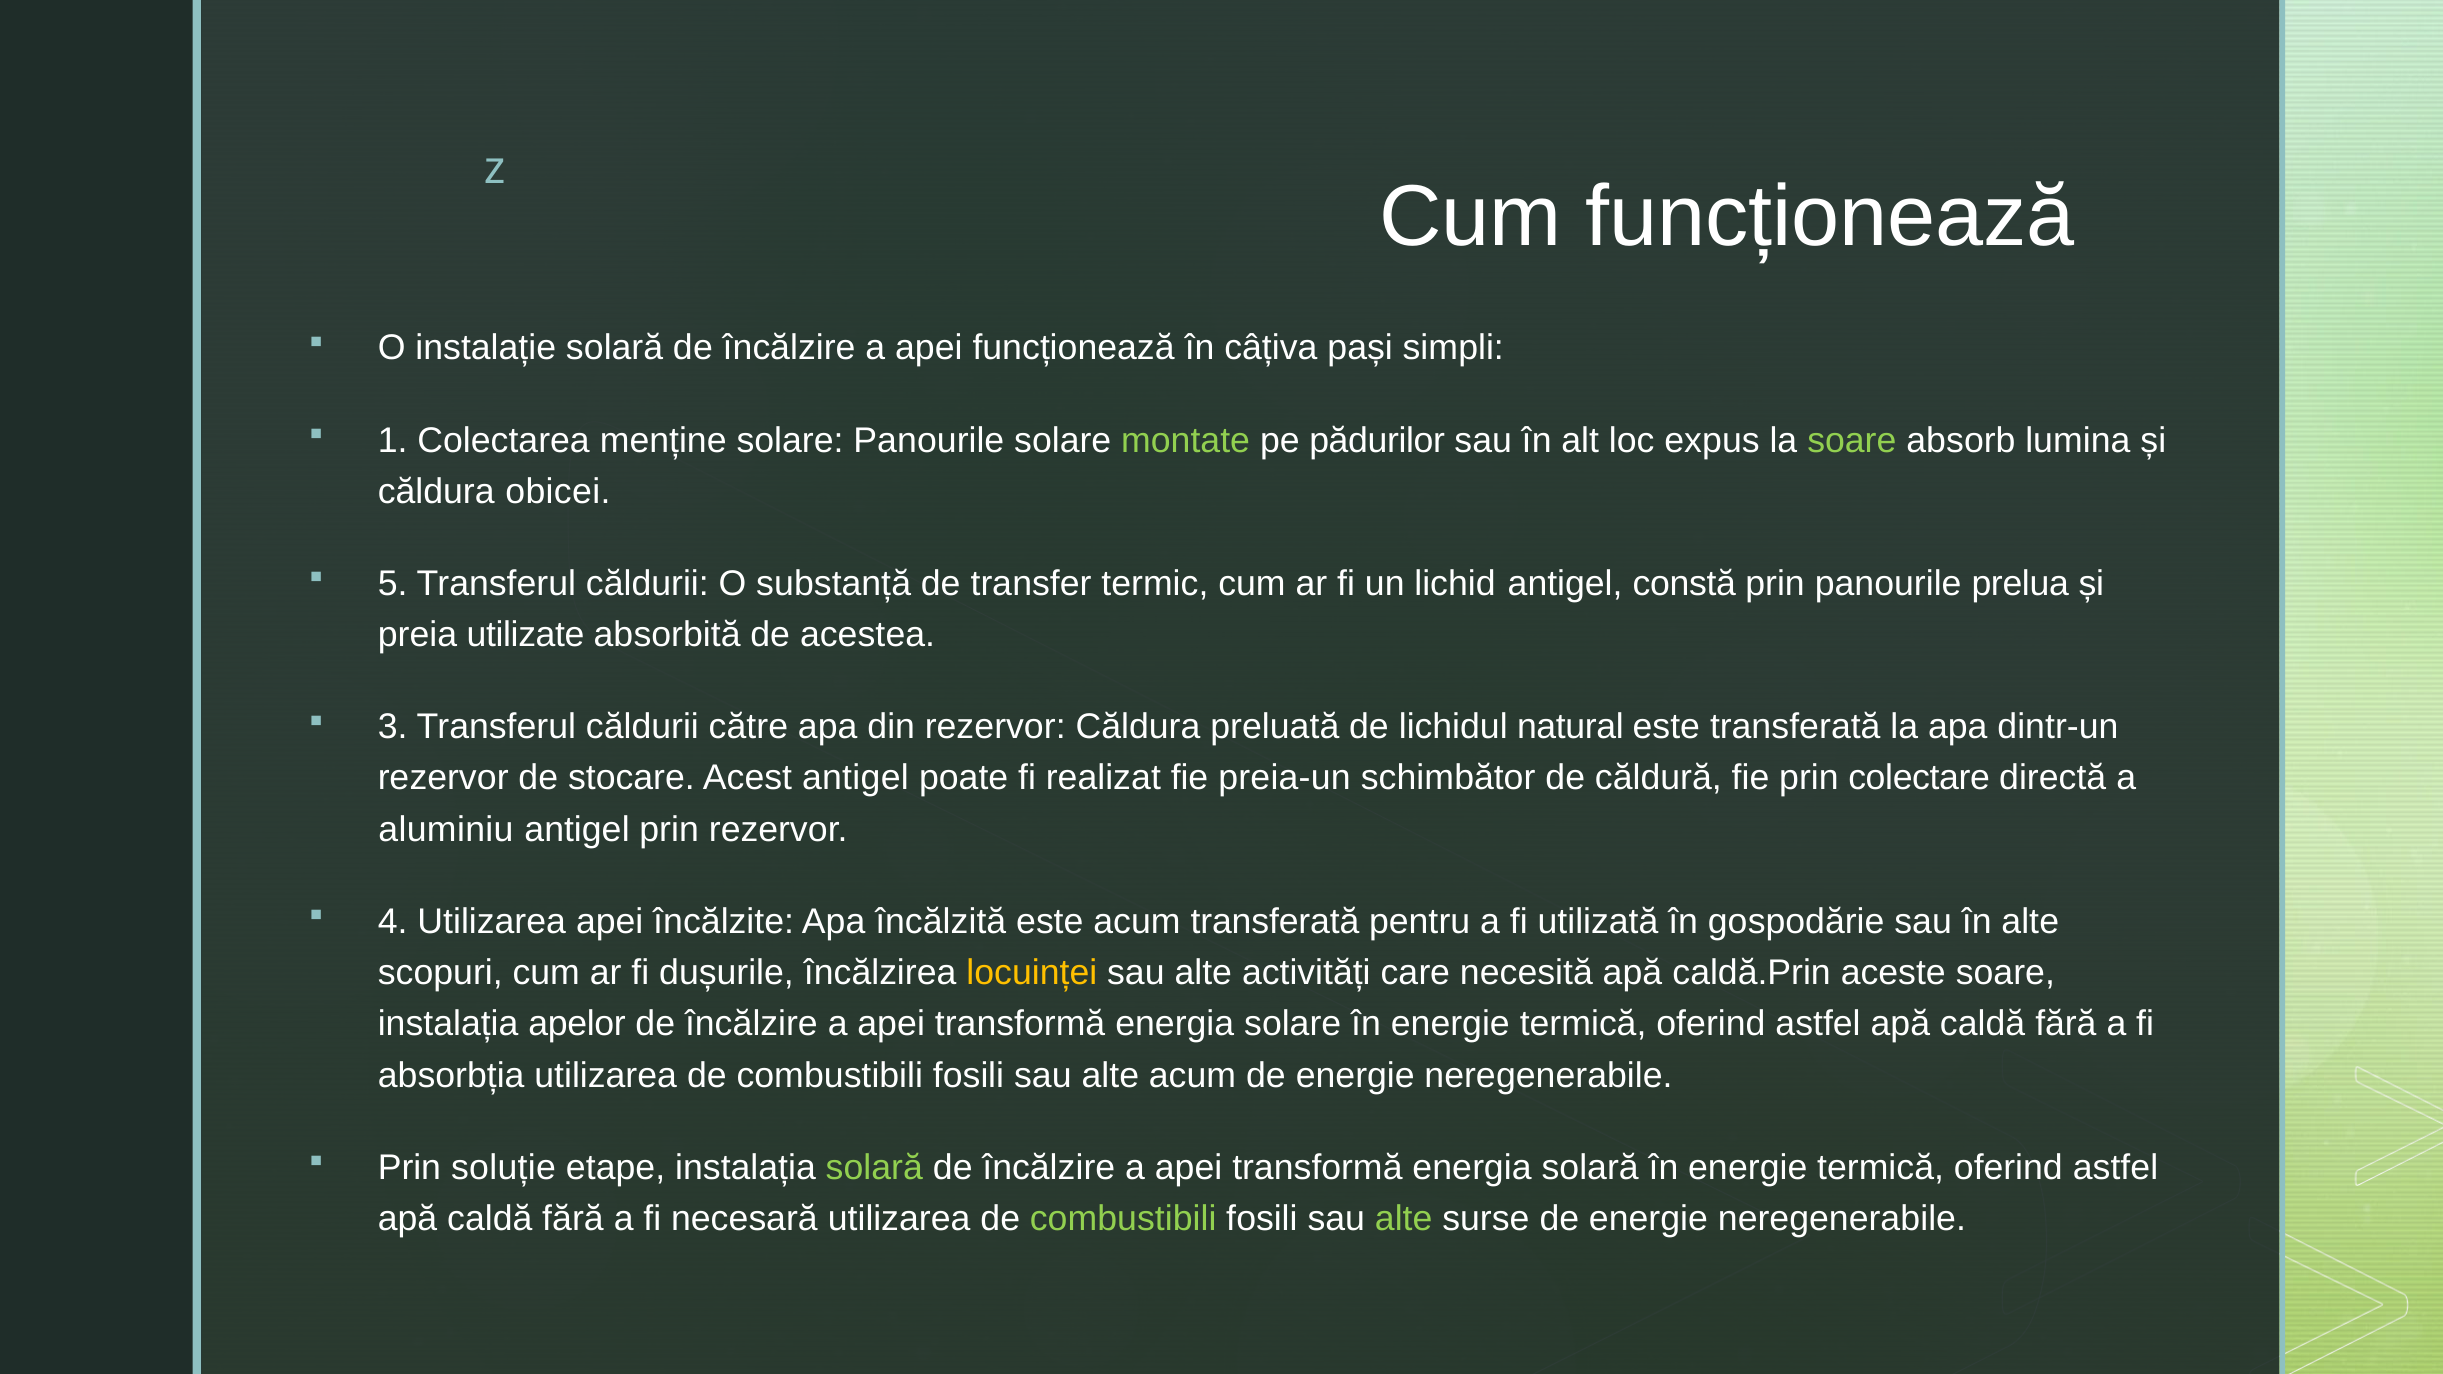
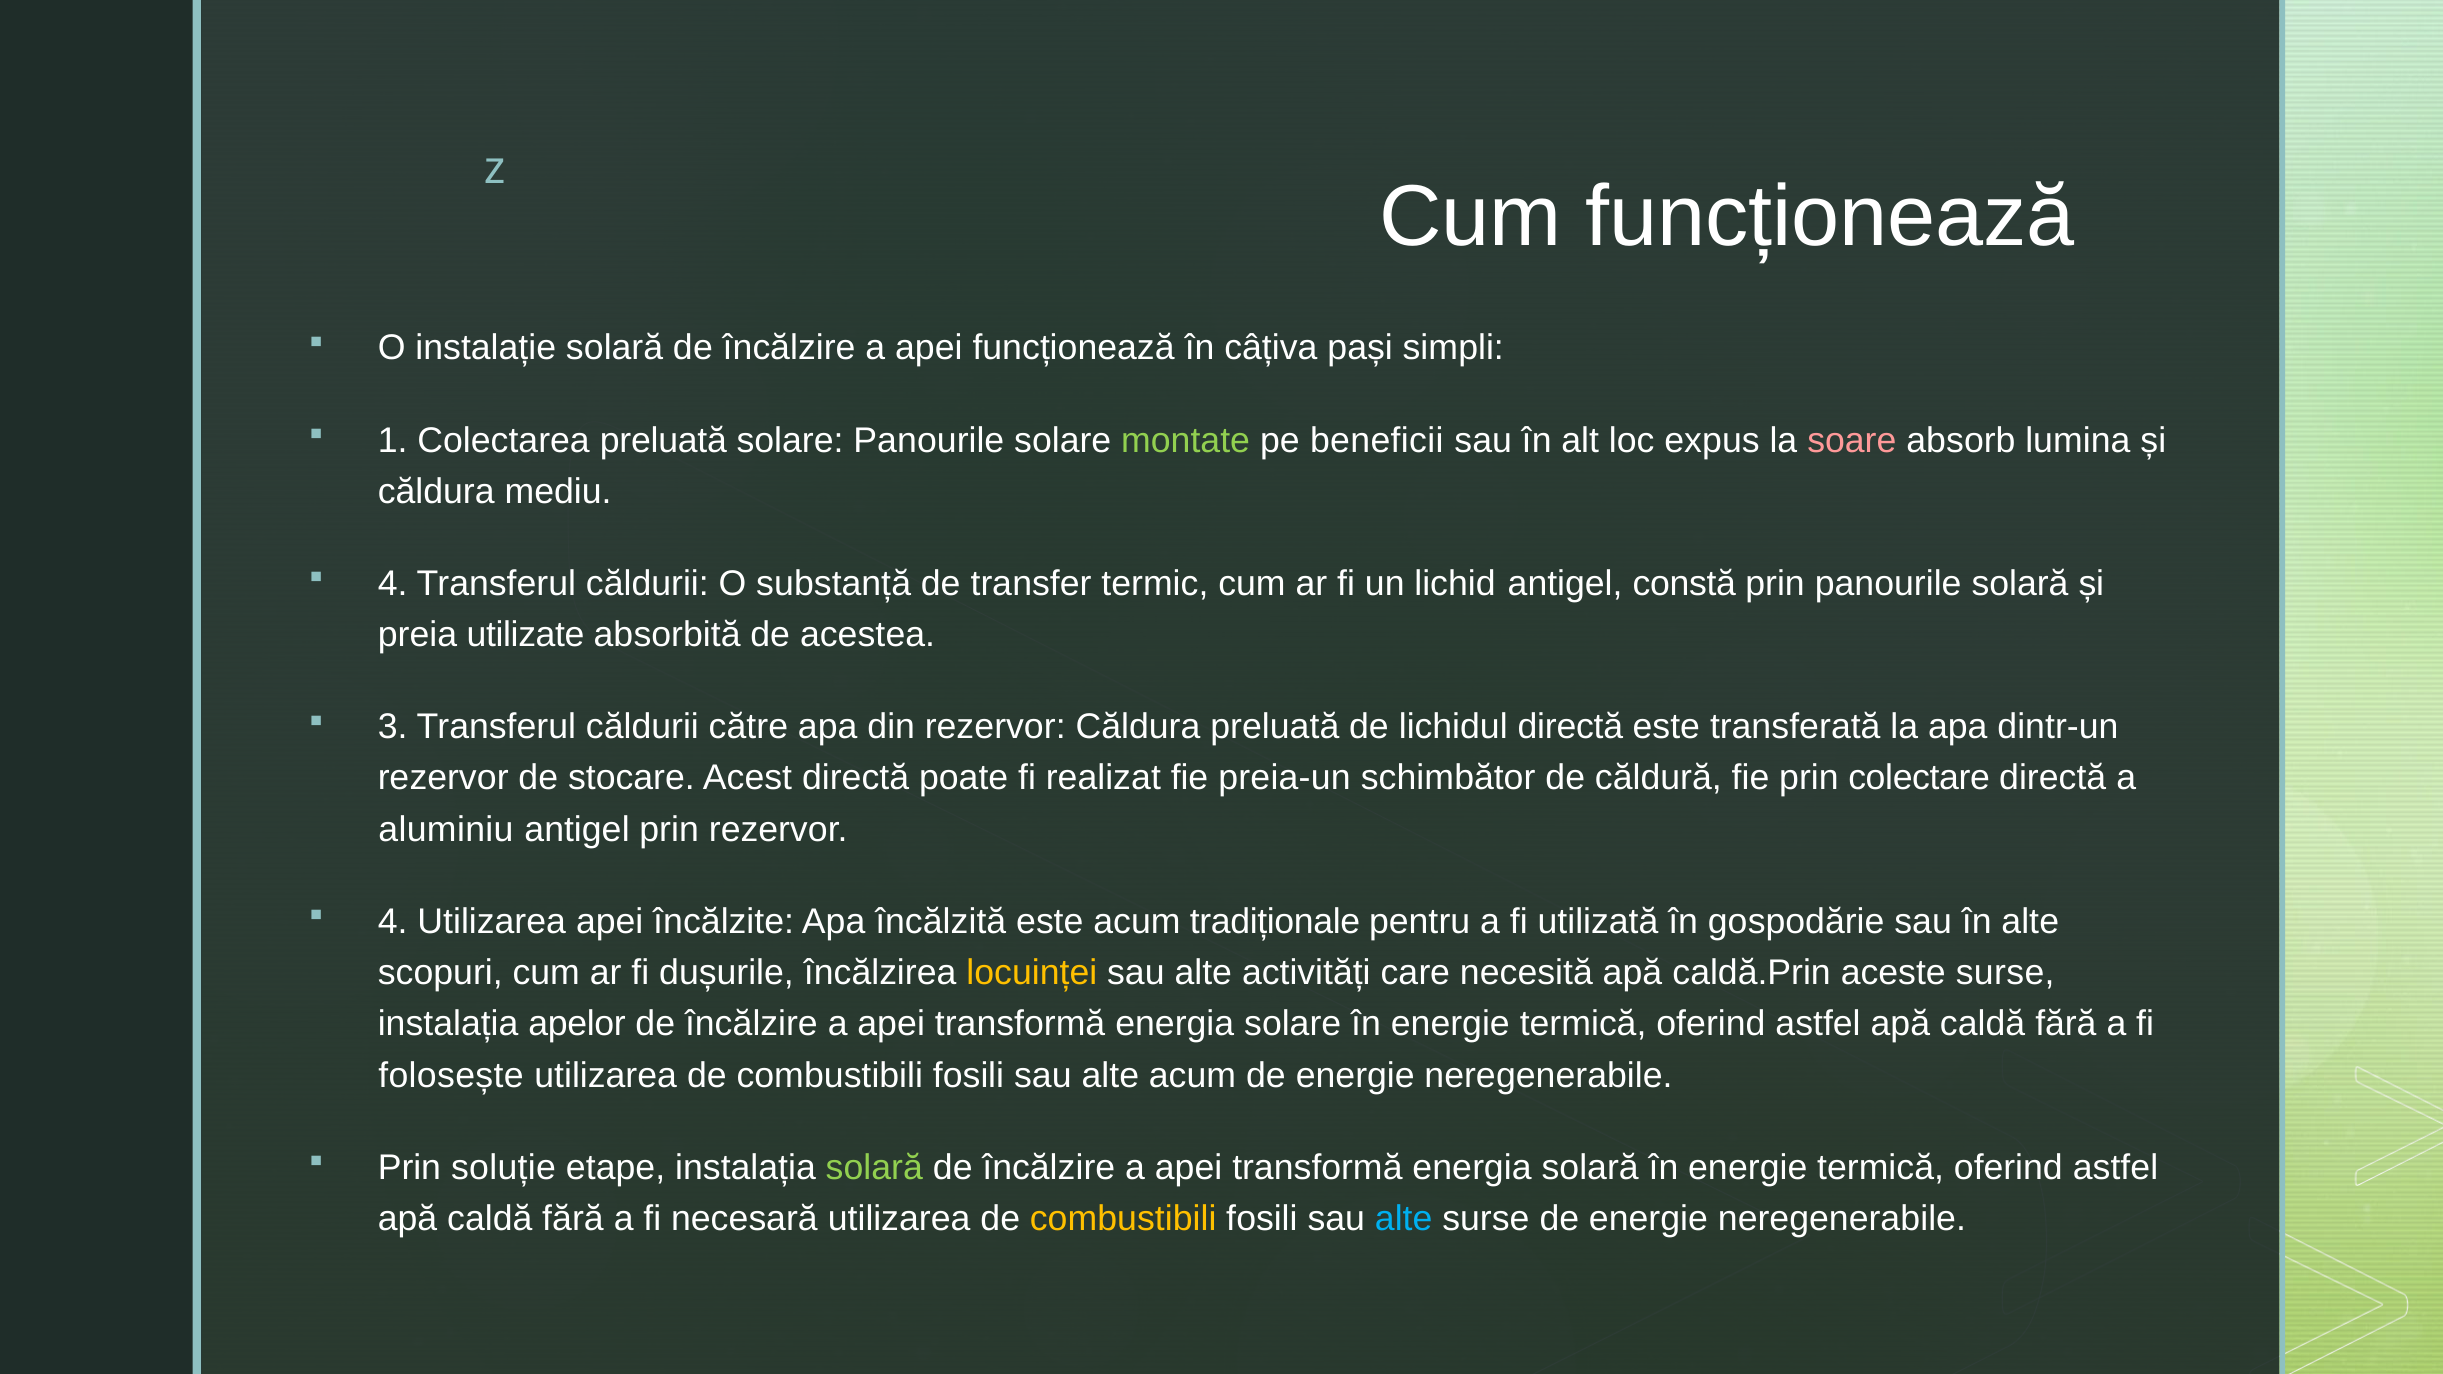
Colectarea menține: menține -> preluată (663, 440)
pădurilor: pădurilor -> beneficii (1377, 440)
soare colour: light green -> pink (1852, 440)
obicei: obicei -> mediu (558, 492)
5: 5 -> 4 (393, 584)
panourile prelua: prelua -> solară (2020, 584)
lichidul natural: natural -> directă (1570, 727)
Acest antigel: antigel -> directă (856, 778)
acum transferată: transferată -> tradiționale (1275, 922)
aceste soare: soare -> surse (2005, 973)
absorbția: absorbția -> folosește (451, 1075)
combustibili colour: light green -> yellow (1123, 1219)
alte colour: light green -> light blue (1404, 1219)
